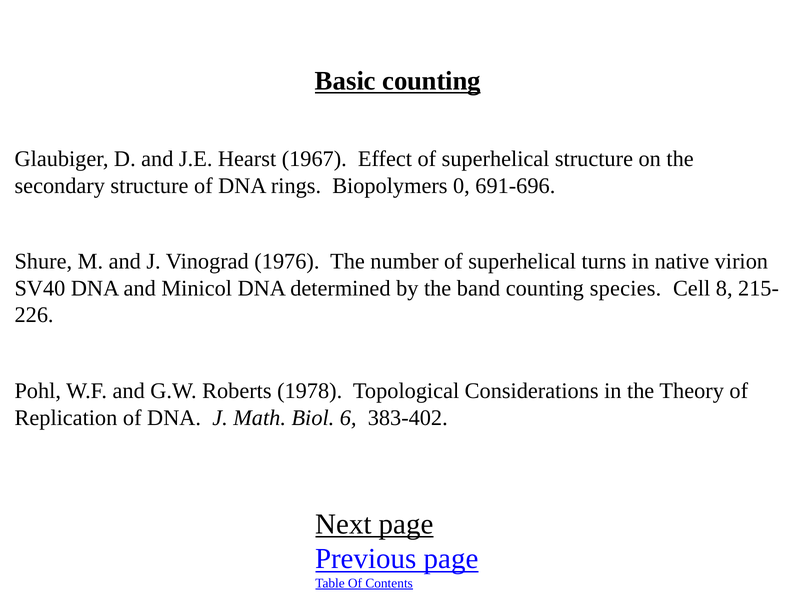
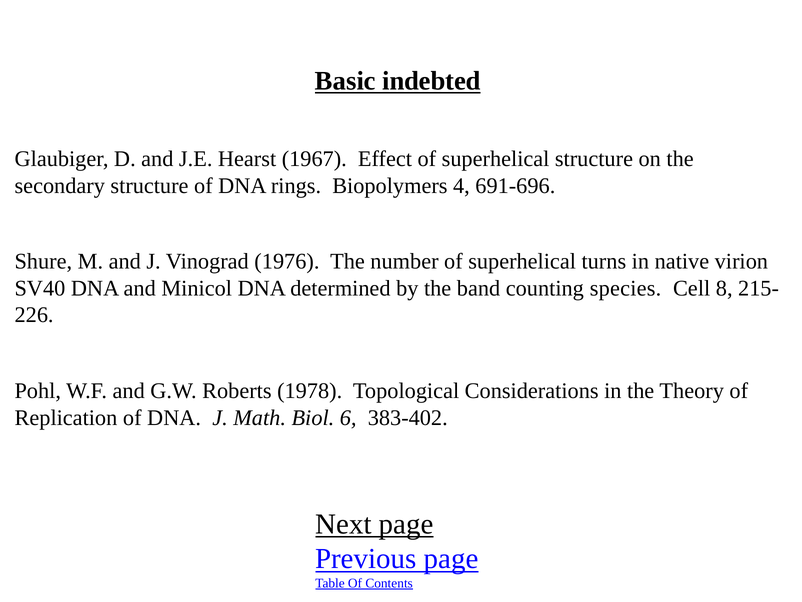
Basic counting: counting -> indebted (431, 81)
0: 0 -> 4 (461, 186)
